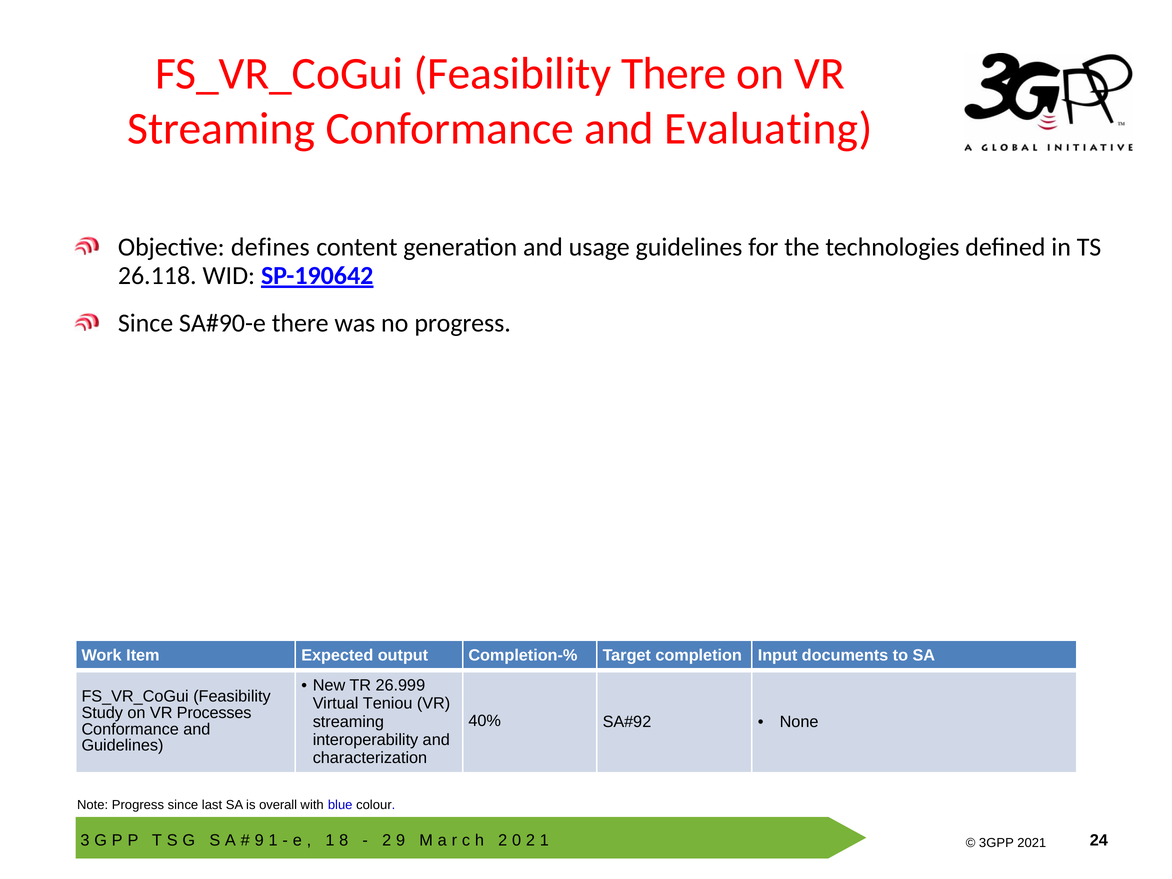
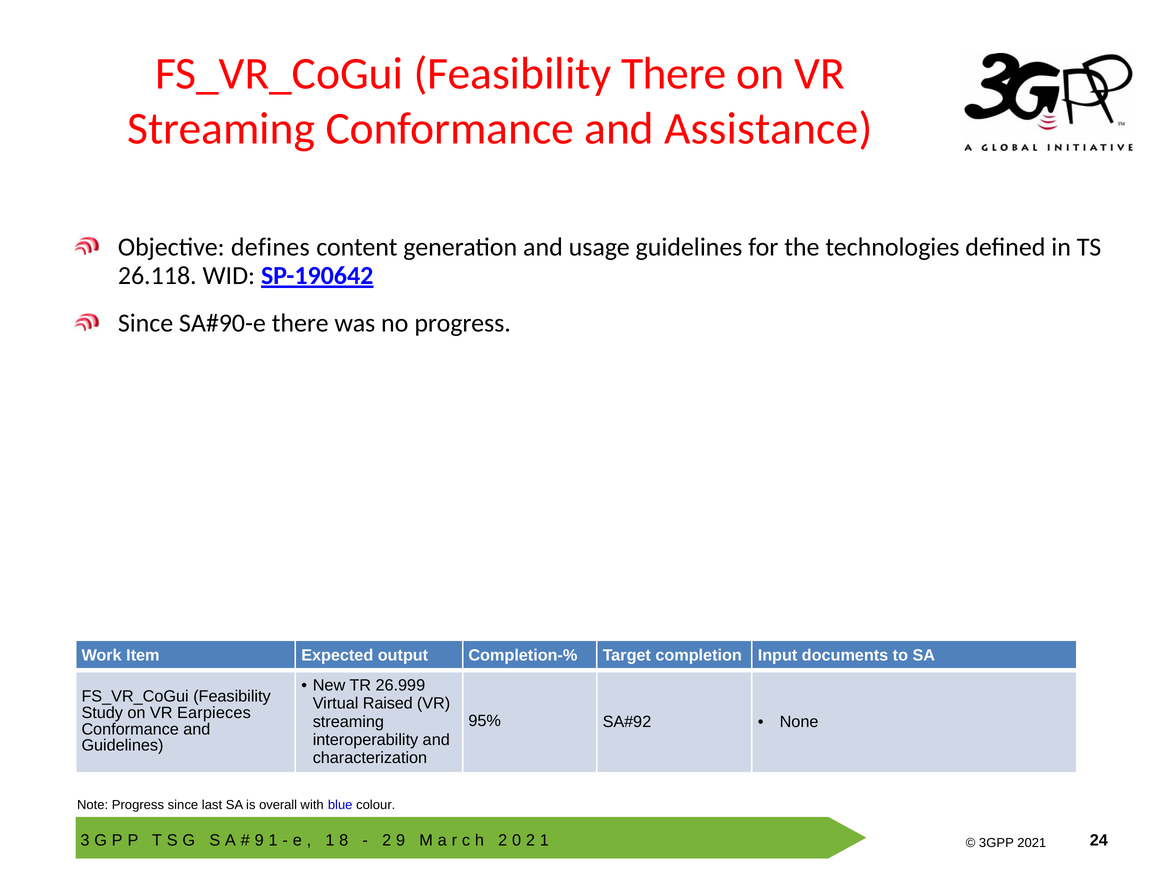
Evaluating: Evaluating -> Assistance (768, 129)
Teniou: Teniou -> Raised (388, 703)
Processes: Processes -> Earpieces (214, 713)
40%: 40% -> 95% (485, 721)
